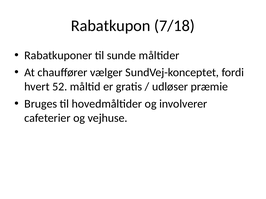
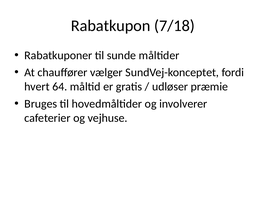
52: 52 -> 64 (60, 87)
